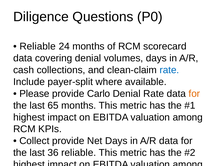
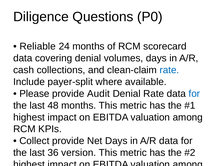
Carlo: Carlo -> Audit (98, 94)
for colour: orange -> blue (194, 94)
65: 65 -> 48 (53, 105)
36 reliable: reliable -> version (79, 152)
